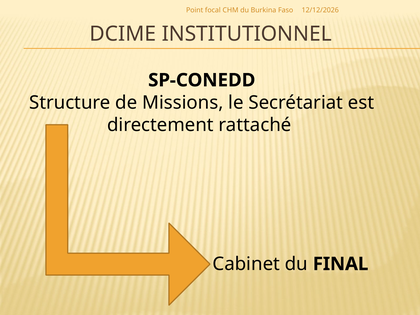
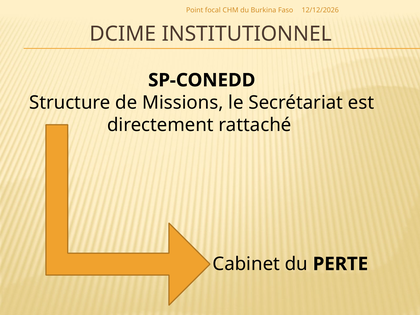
FINAL: FINAL -> PERTE (340, 264)
